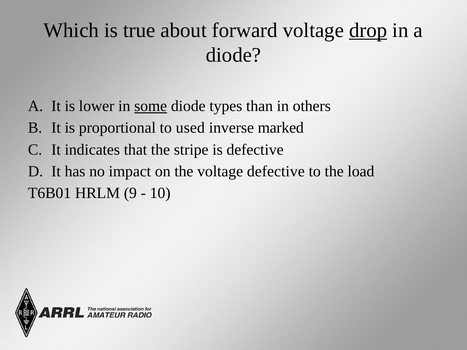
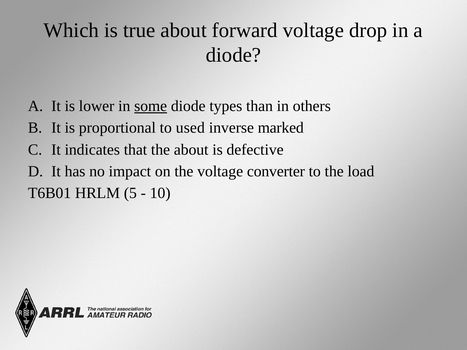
drop underline: present -> none (368, 30)
the stripe: stripe -> about (191, 150)
voltage defective: defective -> converter (276, 171)
9: 9 -> 5 (130, 193)
